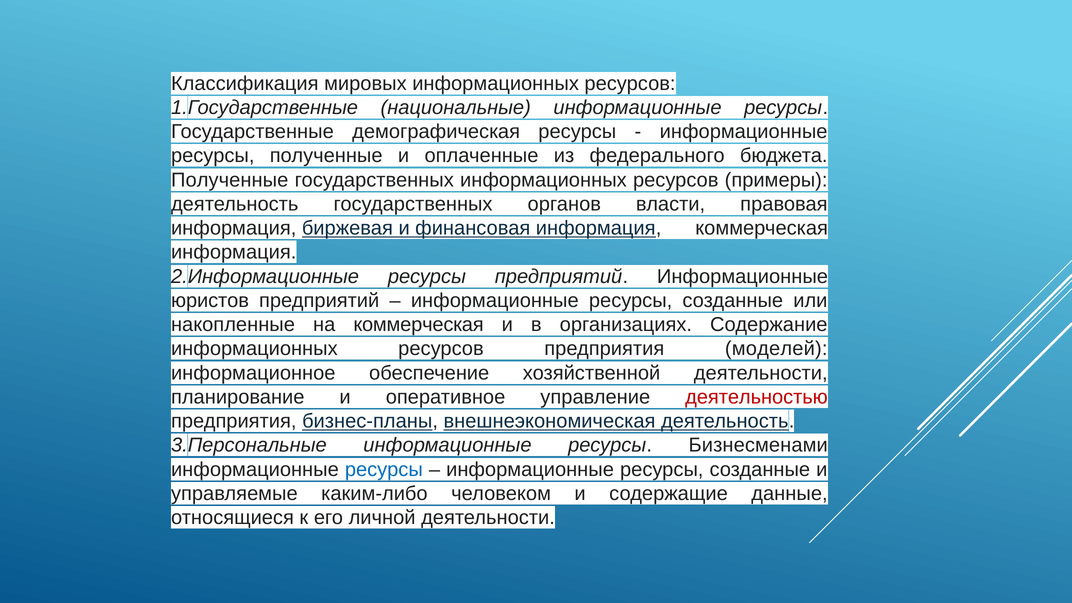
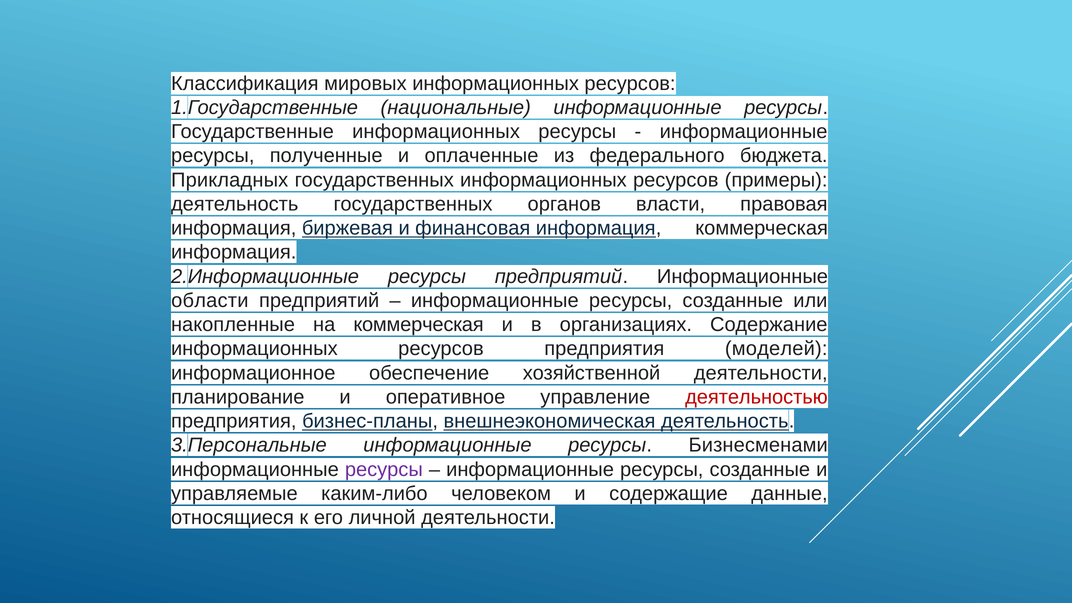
Государственные демографическая: демографическая -> информационных (436, 132)
Полученные: Полученные -> Прикладных (230, 180)
юристов: юристов -> области (210, 301)
ресурсы colour: blue -> purple (384, 469)
